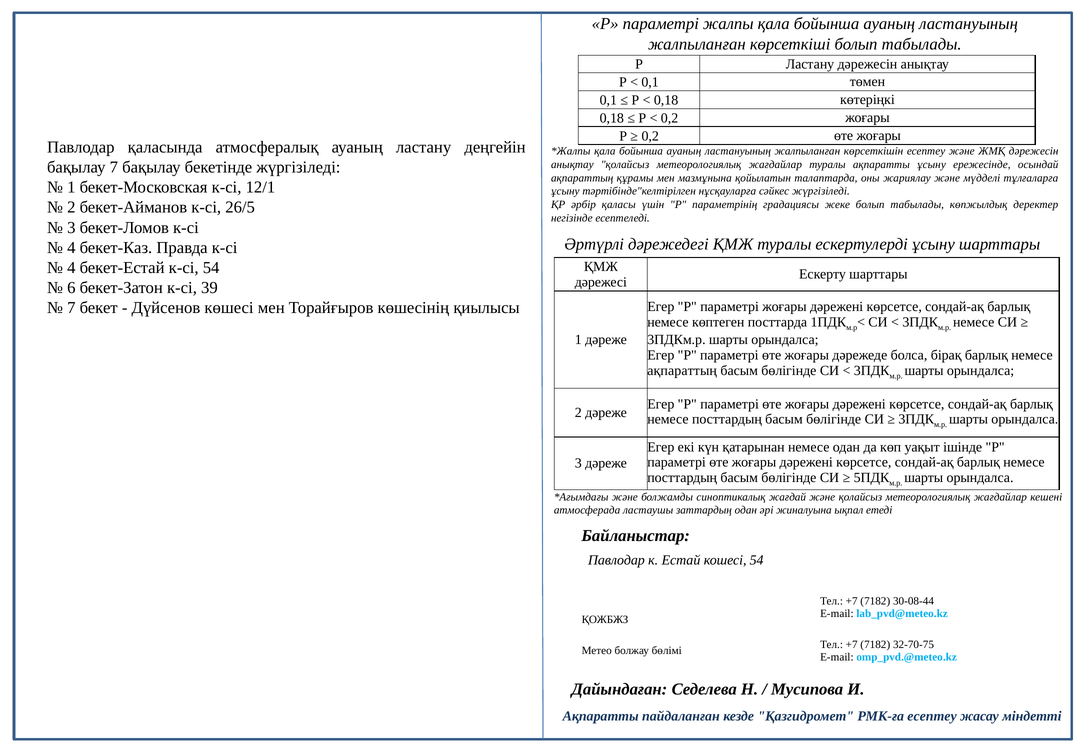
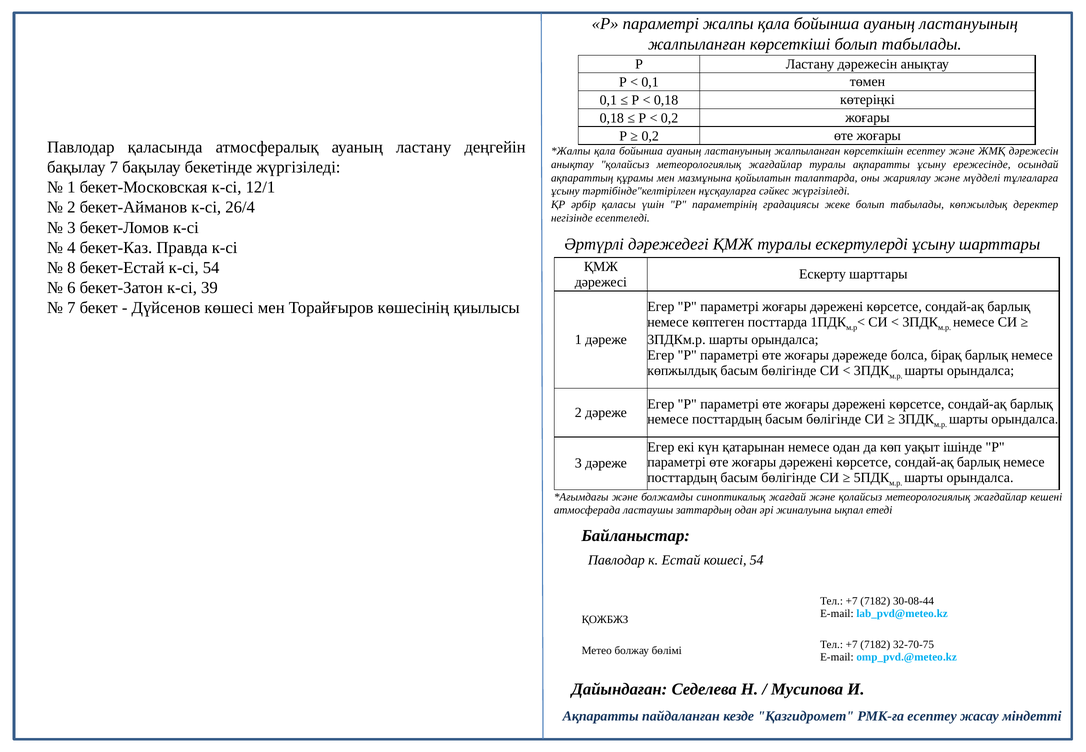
26/5: 26/5 -> 26/4 (240, 207)
4: 4 -> 8 (71, 268)
ақпараттың: ақпараттың -> көпжылдық (682, 370)
